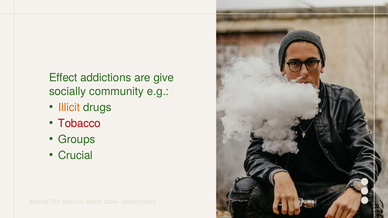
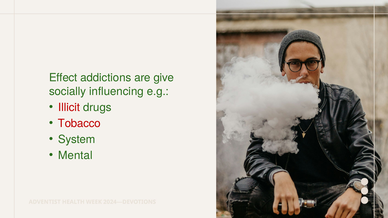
community: community -> influencing (116, 91)
Illicit colour: orange -> red (69, 107)
Groups: Groups -> System (77, 139)
Crucial: Crucial -> Mental (75, 155)
